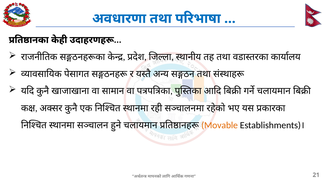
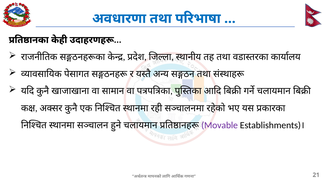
Movable colour: orange -> purple (220, 126)
